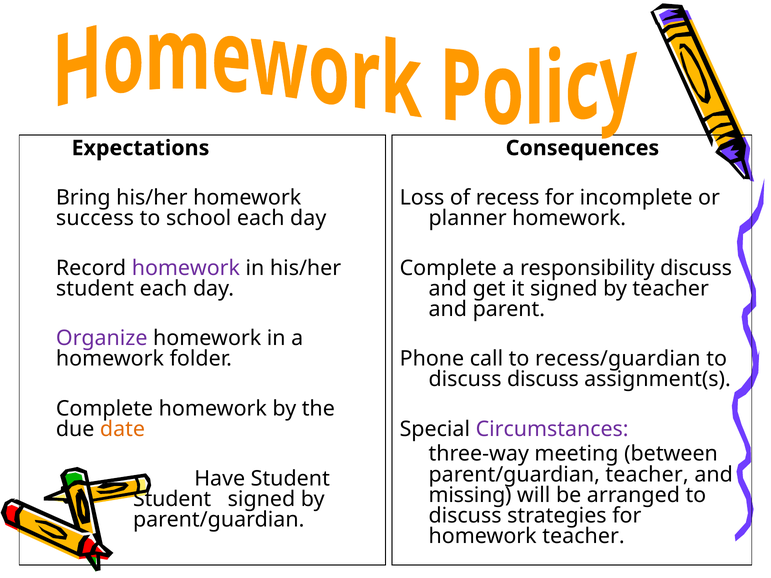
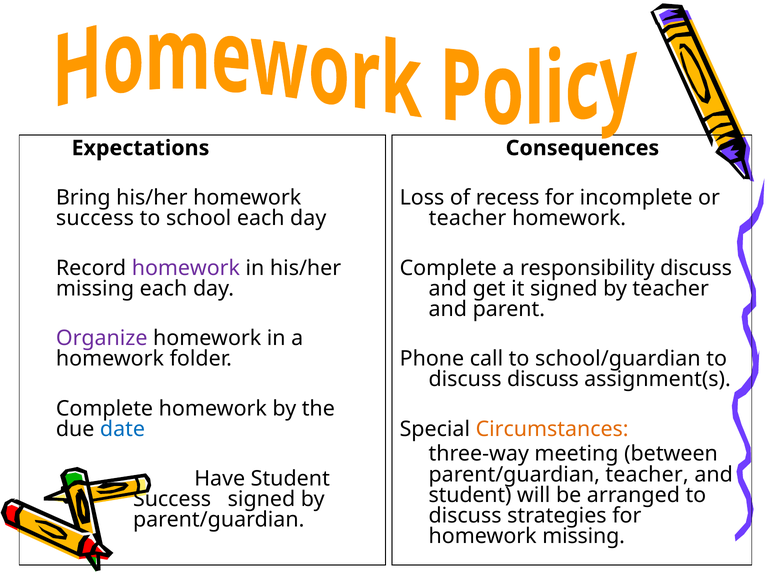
planner: planner -> teacher (467, 218)
student: student -> missing (95, 289)
recess/guardian: recess/guardian -> school/guardian (618, 359)
Circumstances colour: purple -> orange (552, 429)
date colour: orange -> blue (123, 429)
missing: missing -> student (470, 495)
Student: Student -> Success (172, 500)
homework teacher: teacher -> missing (584, 536)
